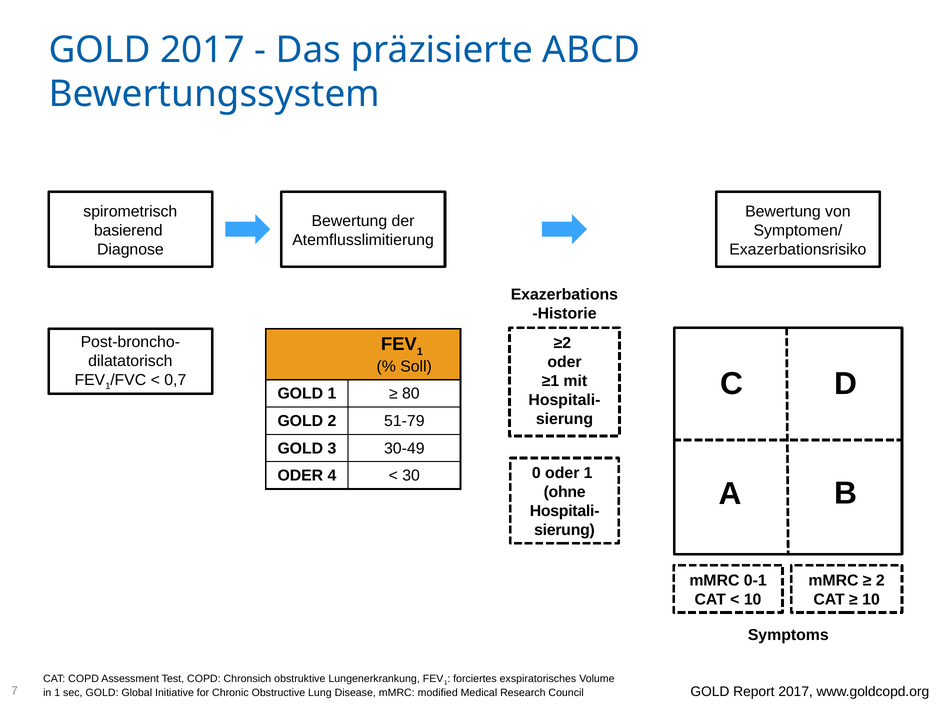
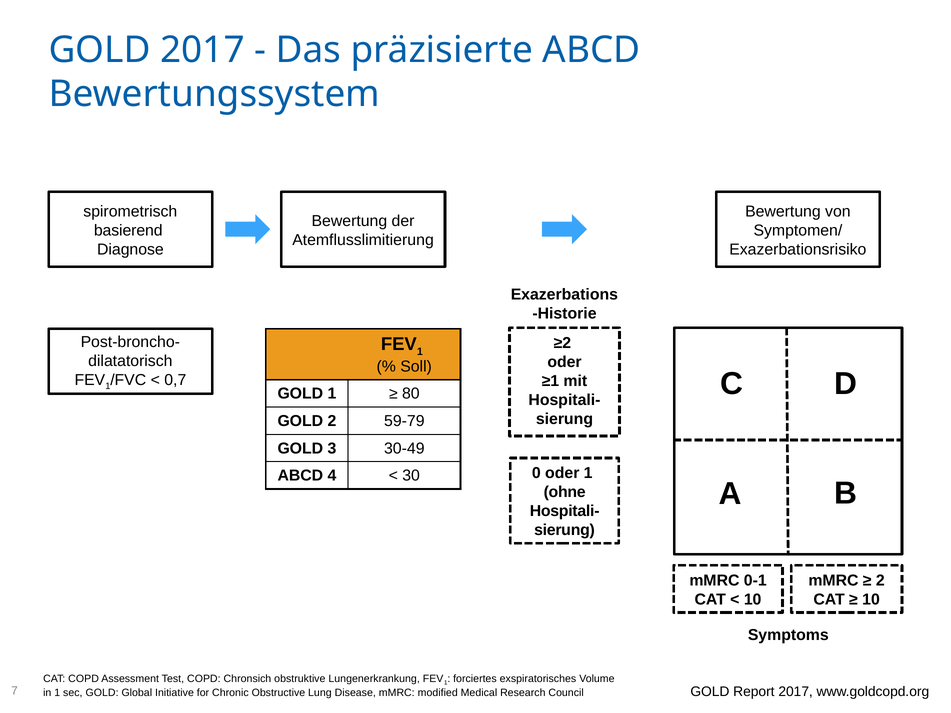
51-79: 51-79 -> 59-79 (404, 421)
ODER: ODER -> ABCD (300, 476)
